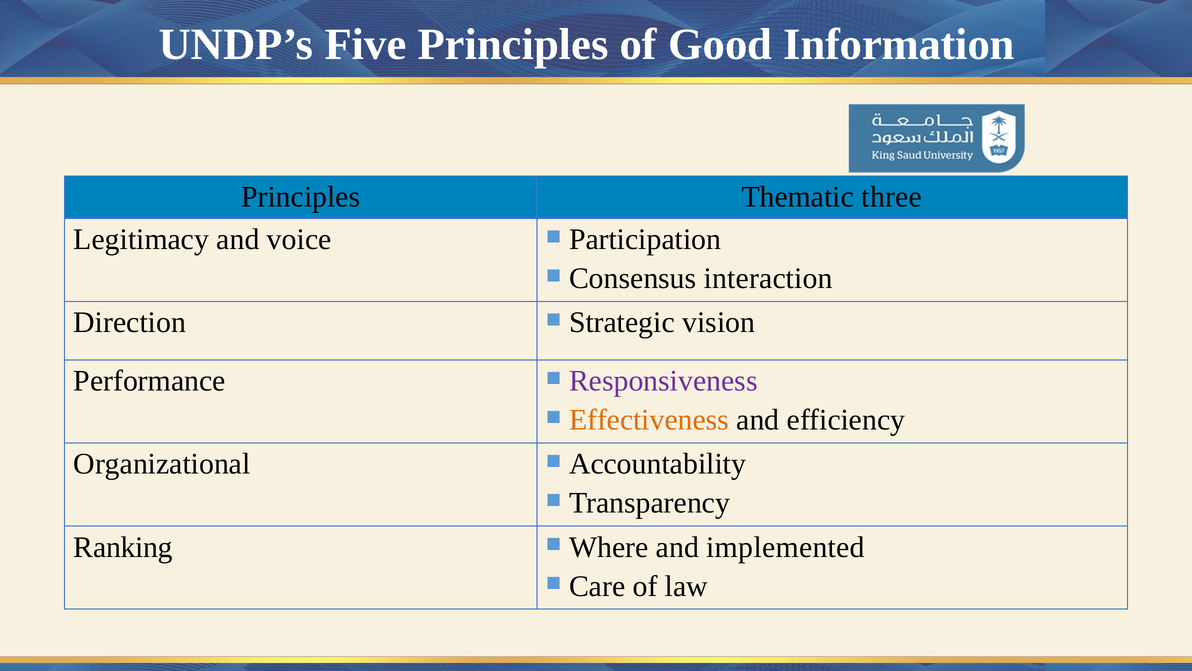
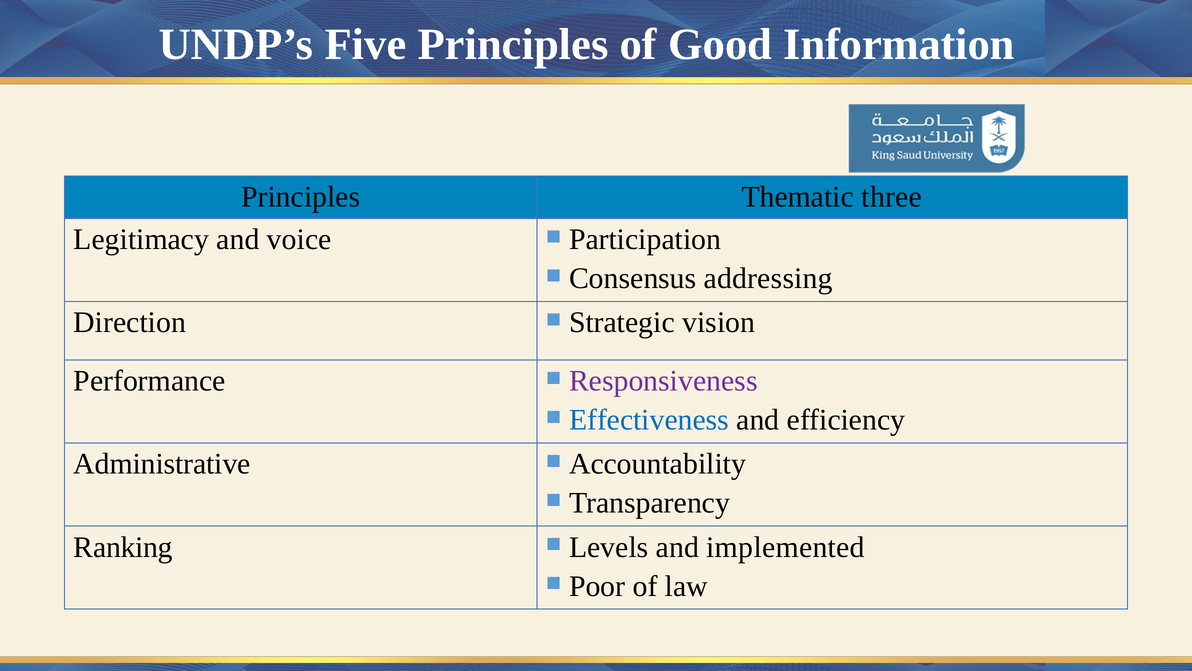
interaction: interaction -> addressing (768, 278)
Effectiveness colour: orange -> blue (649, 420)
Organizational: Organizational -> Administrative (162, 464)
Where: Where -> Levels (609, 547)
Care: Care -> Poor (597, 586)
